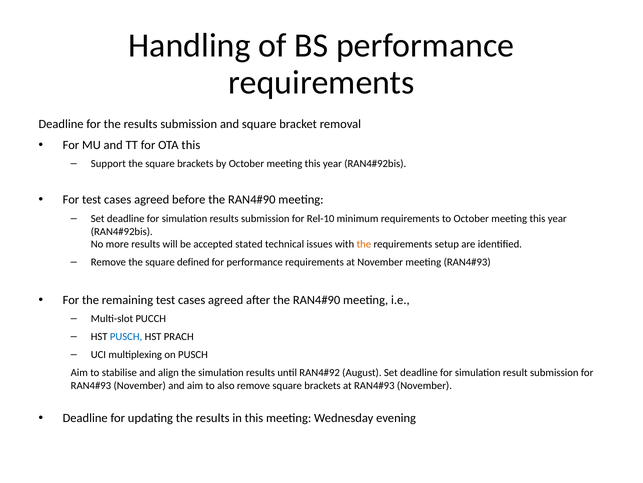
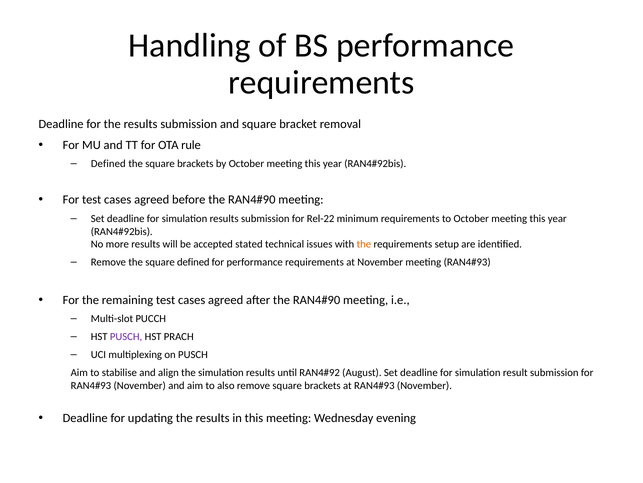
OTA this: this -> rule (191, 145)
Support: Support -> Defined (108, 164)
Rel-10: Rel-10 -> Rel-22 (321, 218)
PUSCH colour: blue -> purple (126, 336)
